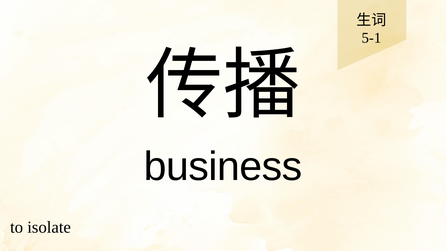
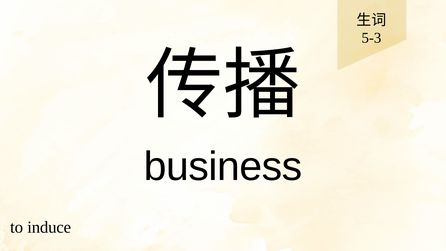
5-1: 5-1 -> 5-3 (371, 38)
isolate: isolate -> induce (49, 227)
